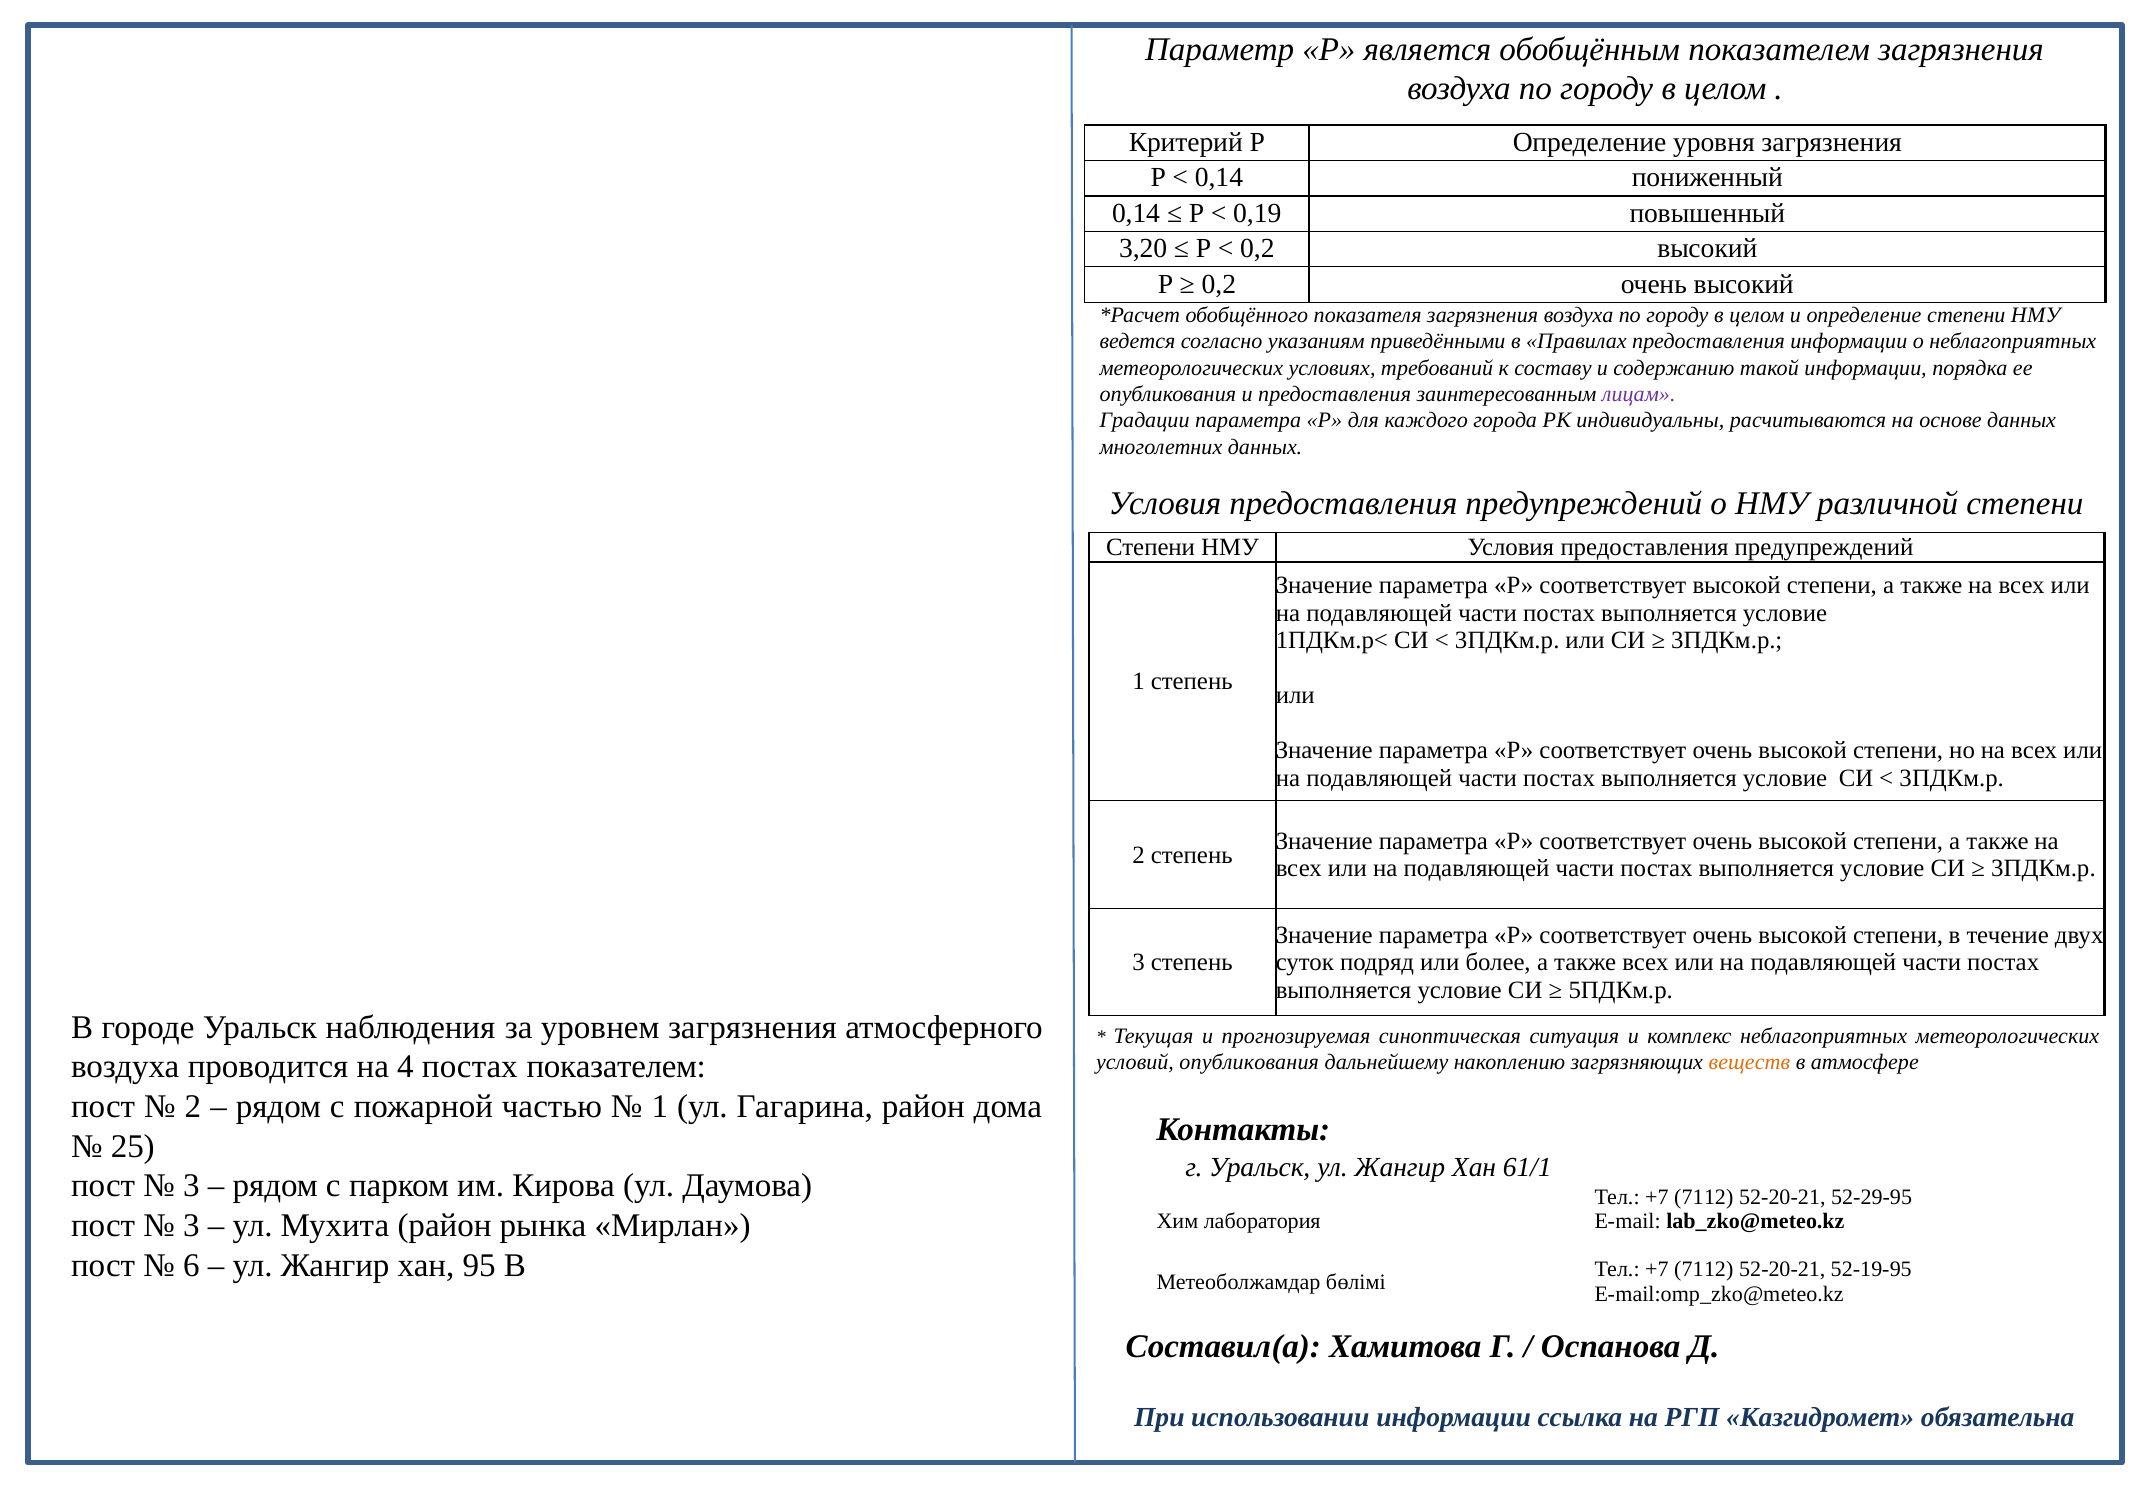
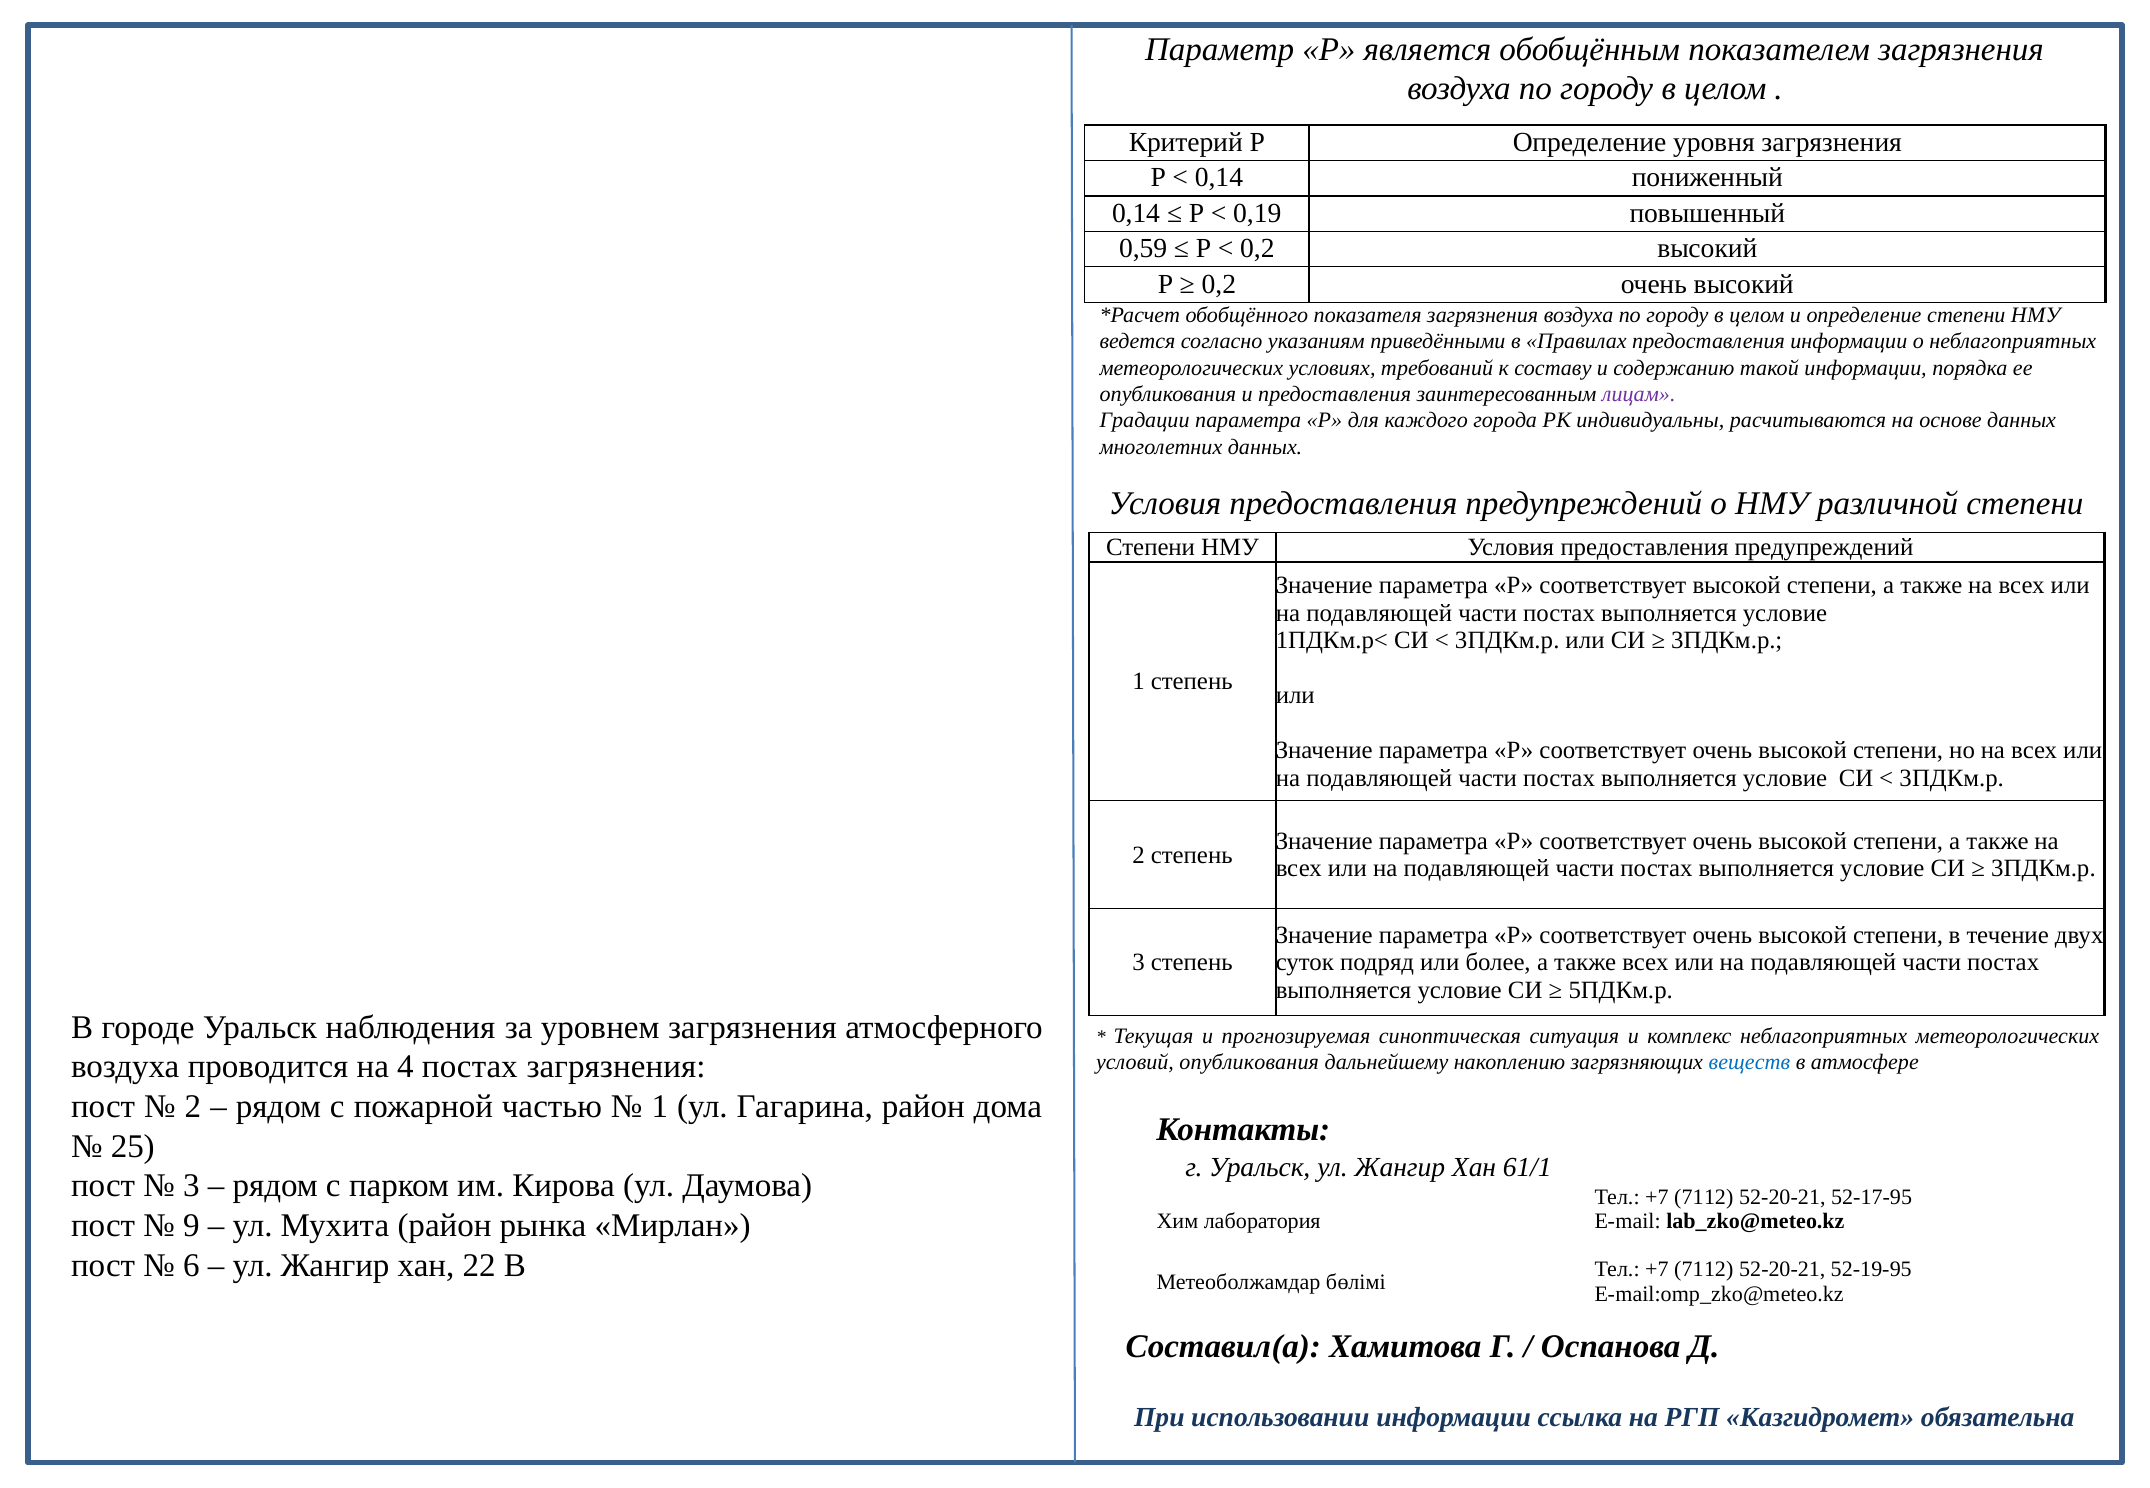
3,20: 3,20 -> 0,59 (1143, 249)
постах показателем: показателем -> загрязнения (616, 1067)
веществ colour: orange -> blue (1749, 1063)
52-29-95: 52-29-95 -> 52-17-95 (1872, 1197)
3: 3 -> 9 (191, 1226)
95: 95 -> 22 (479, 1266)
